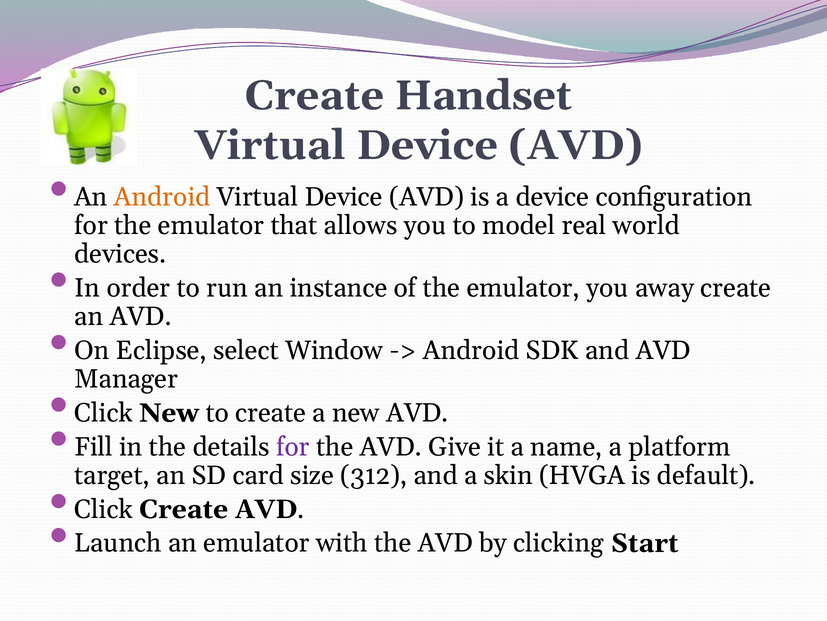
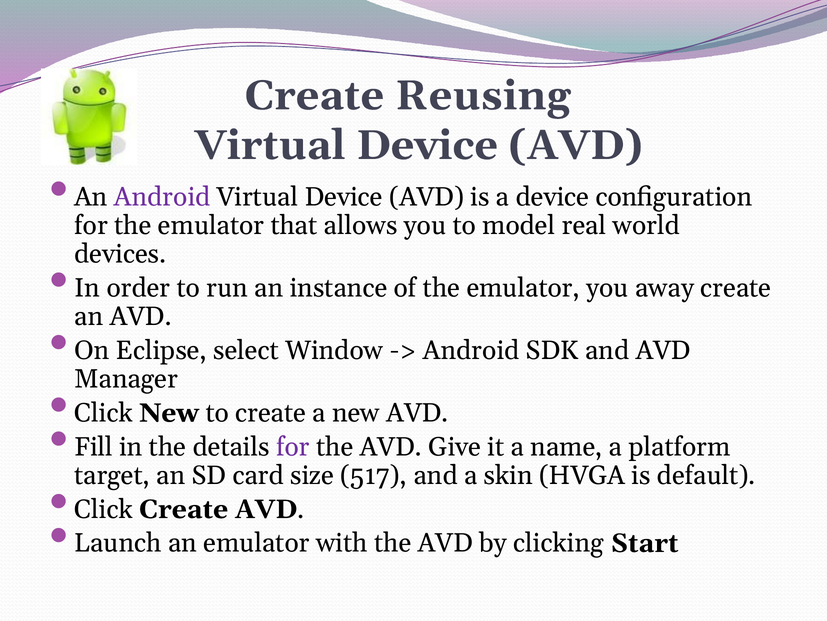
Handset: Handset -> Reusing (483, 95)
Android colour: orange -> purple (162, 197)
312: 312 -> 517 (374, 475)
